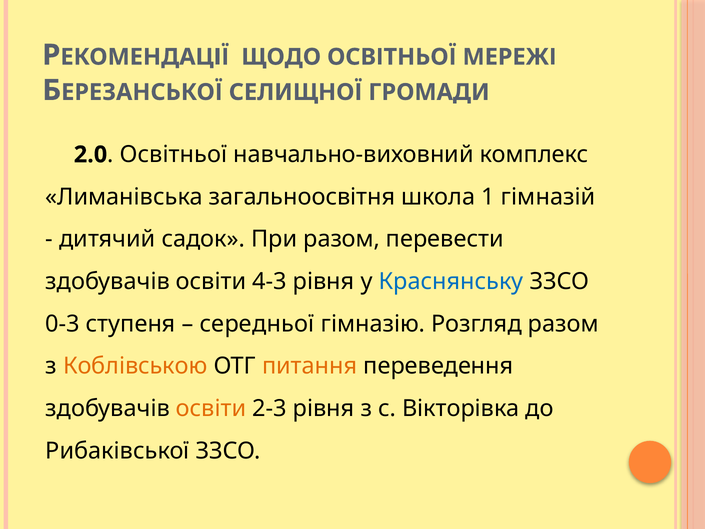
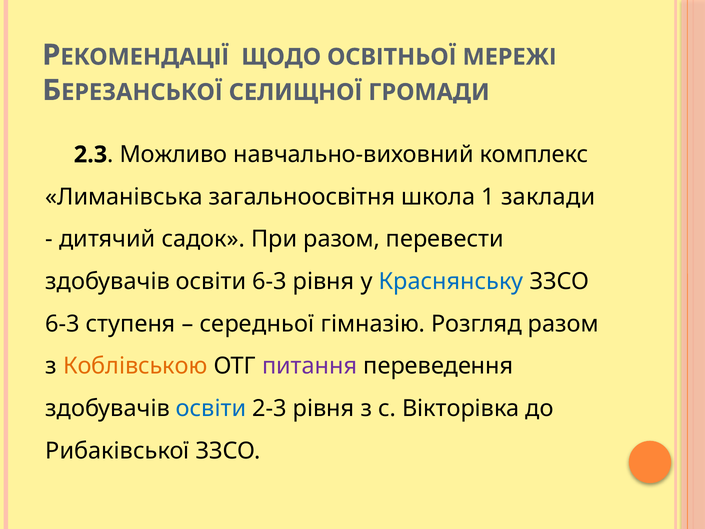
2.0: 2.0 -> 2.3 (91, 155)
Освітньої: Освітньої -> Можливо (174, 155)
гімназій: гімназій -> заклади (548, 197)
освіти 4-3: 4-3 -> 6-3 (270, 281)
0-3: 0-3 -> 6-3 (63, 324)
питання colour: orange -> purple (310, 366)
освіти colour: orange -> blue (211, 408)
